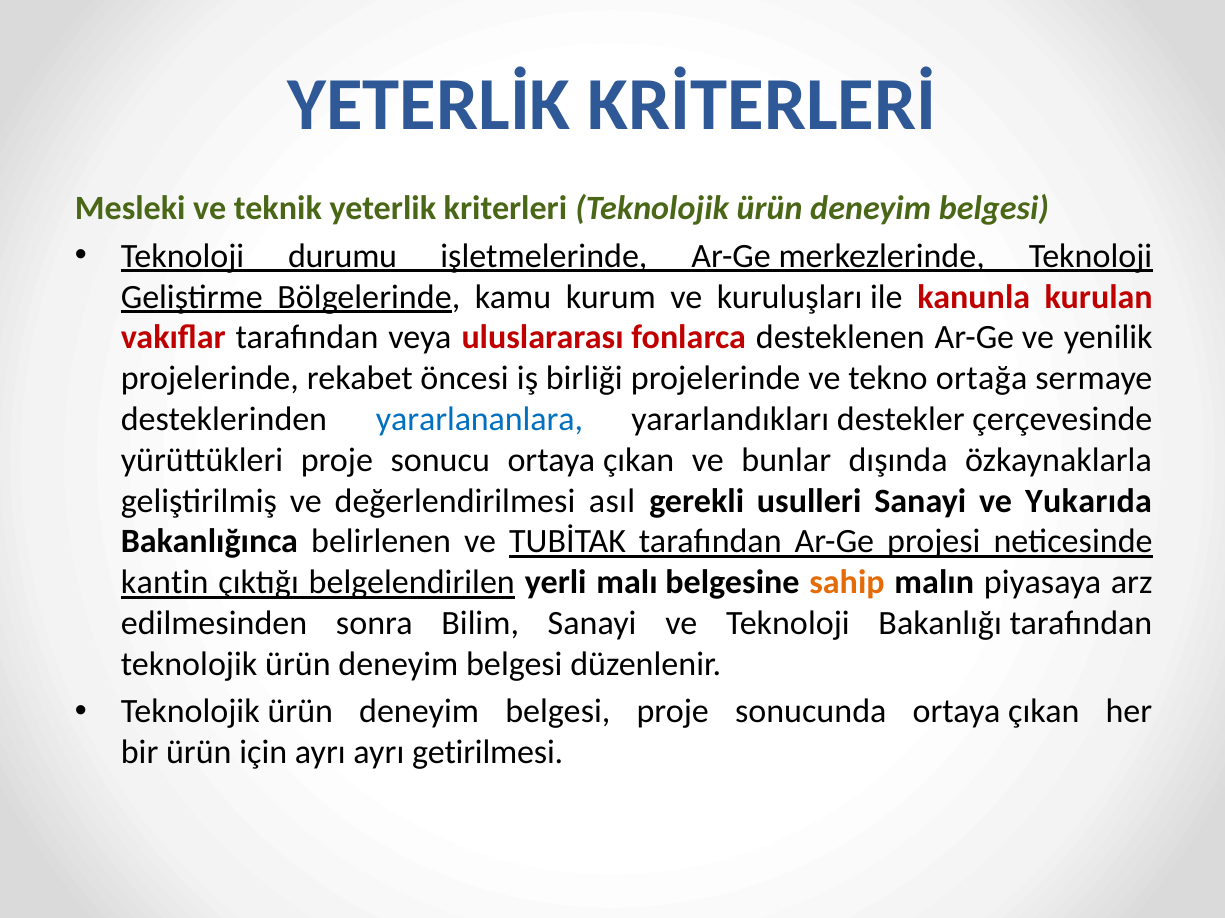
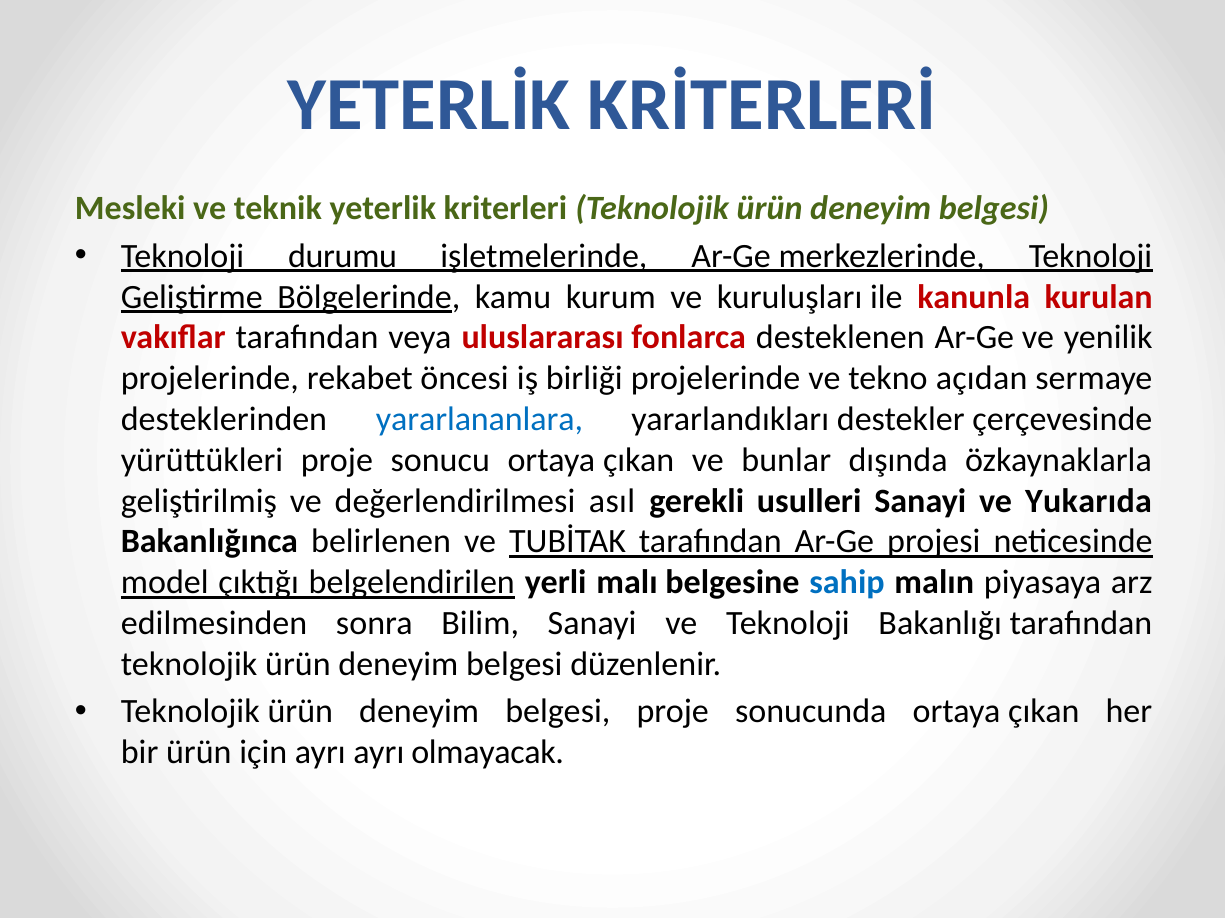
ortağa: ortağa -> açıdan (982, 379)
kantin: kantin -> model (165, 583)
sahip colour: orange -> blue (847, 583)
getirilmesi: getirilmesi -> olmayacak (488, 753)
